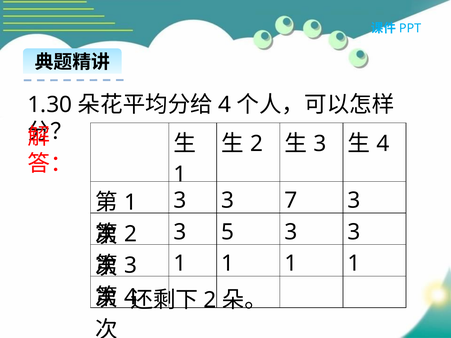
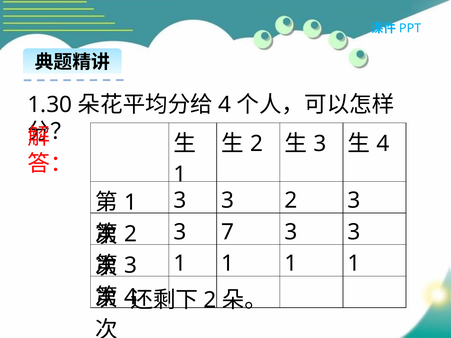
3 7: 7 -> 2 (291, 201)
5: 5 -> 7 (228, 232)
